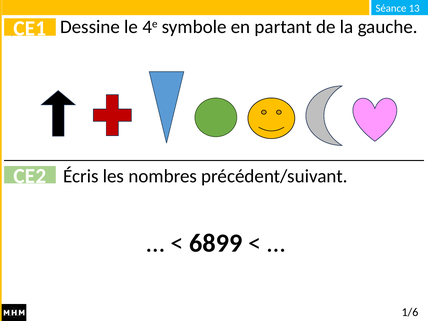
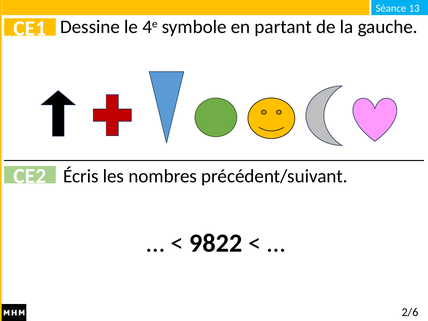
6899: 6899 -> 9822 (216, 243)
1/6: 1/6 -> 2/6 (410, 312)
